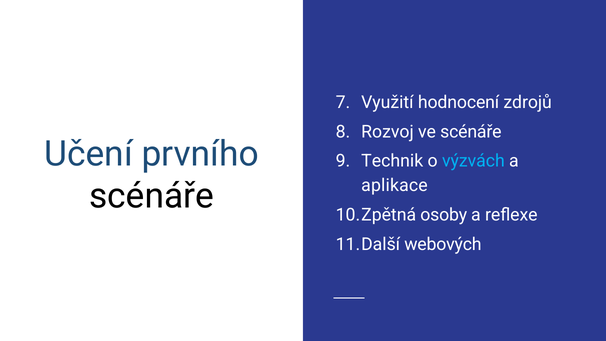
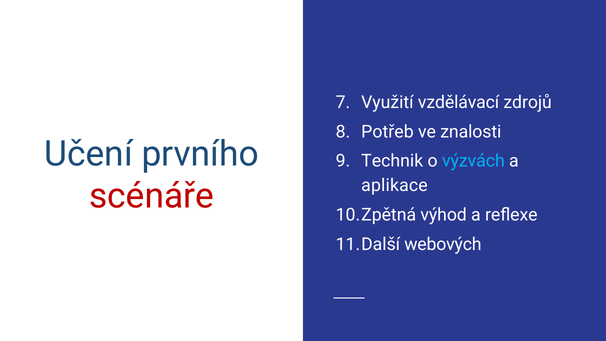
hodnocení: hodnocení -> vzdělávací (459, 102)
Rozvoj: Rozvoj -> Potřeb (387, 132)
ve scénáře: scénáře -> znalosti (471, 132)
scénáře colour: black -> red (152, 196)
osoby: osoby -> výhod (444, 215)
